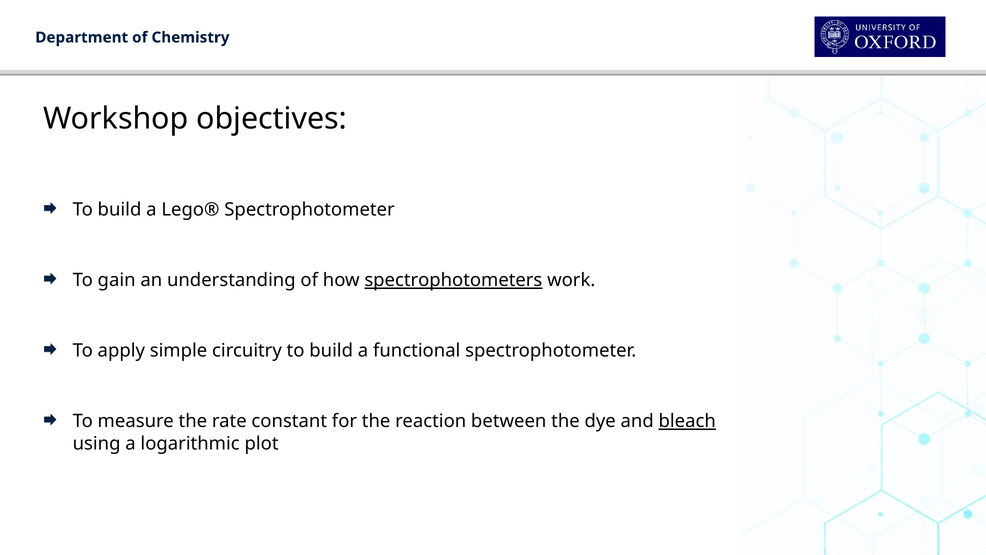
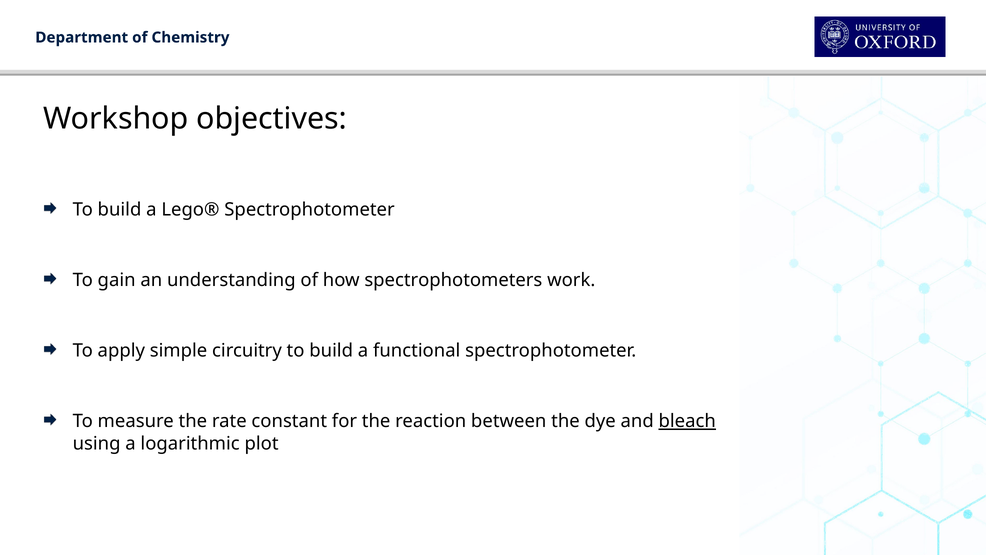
spectrophotometers underline: present -> none (453, 280)
